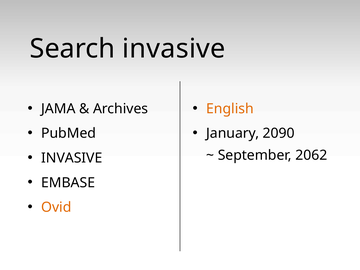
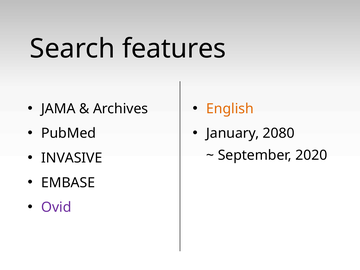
Search invasive: invasive -> features (174, 49)
2090: 2090 -> 2080 (279, 133)
2062: 2062 -> 2020 (311, 155)
Ovid colour: orange -> purple (56, 207)
